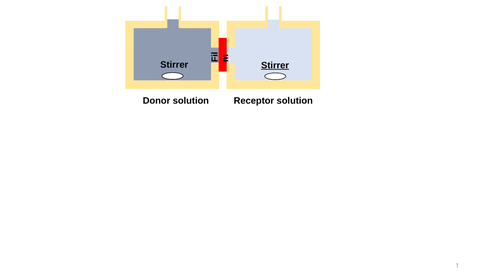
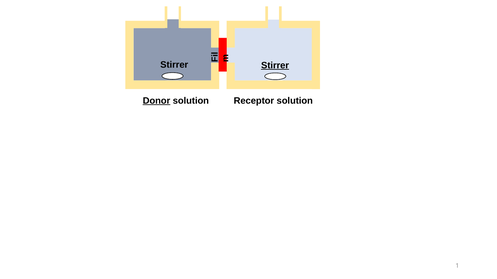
Donor underline: none -> present (157, 101)
